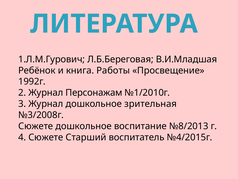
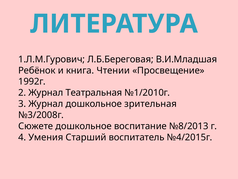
Работы: Работы -> Чтении (113, 70)
Персонажам: Персонажам -> Театральная (94, 92)
4 Сюжете: Сюжете -> Умения (46, 137)
